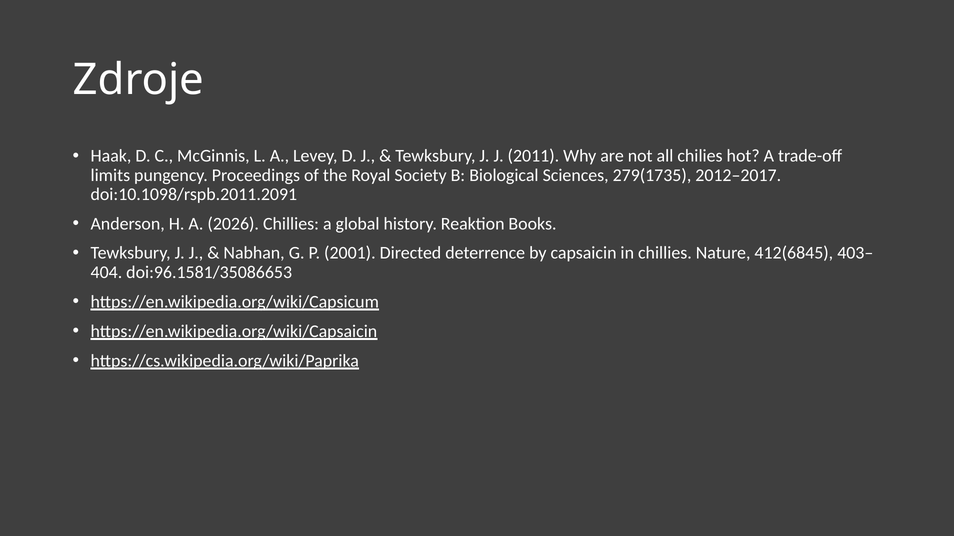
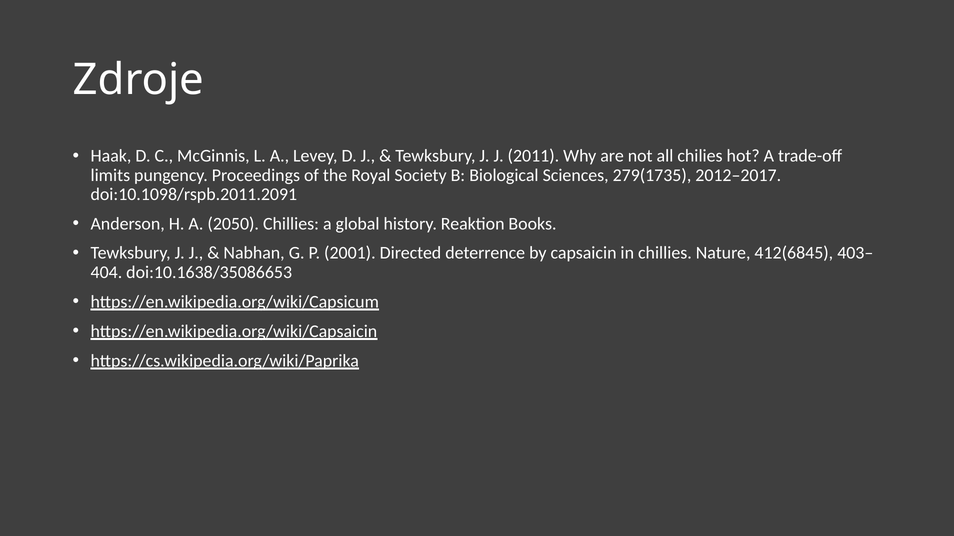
2026: 2026 -> 2050 (233, 224)
doi:96.1581/35086653: doi:96.1581/35086653 -> doi:10.1638/35086653 (209, 272)
